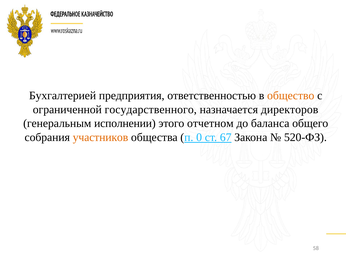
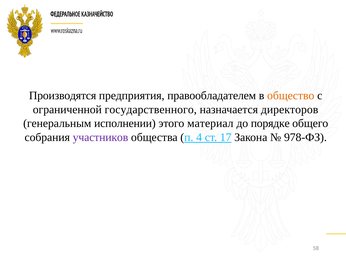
Бухгалтерией: Бухгалтерией -> Производятся (63, 95)
ответственностью: ответственностью -> правообладателем (212, 95)
отчетном: отчетном -> материал (210, 123)
баланса: баланса -> порядке (270, 123)
участников colour: orange -> purple (100, 137)
0: 0 -> 4 (199, 137)
67: 67 -> 17 (226, 137)
520-ФЗ: 520-ФЗ -> 978-ФЗ (305, 137)
